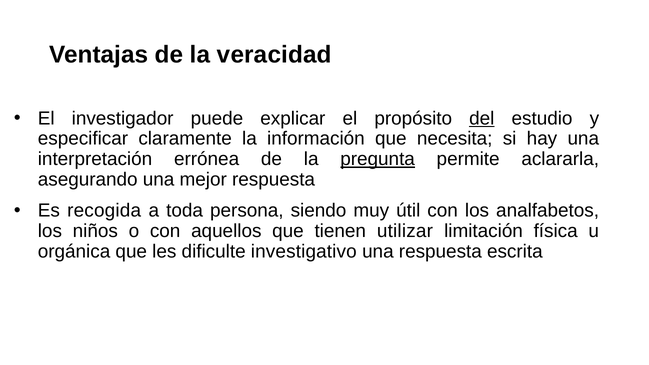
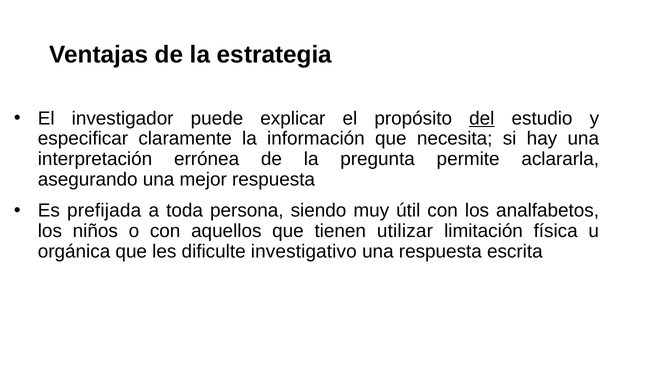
veracidad: veracidad -> estrategia (274, 55)
pregunta underline: present -> none (378, 159)
recogida: recogida -> prefijada (104, 211)
